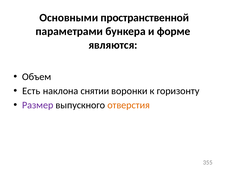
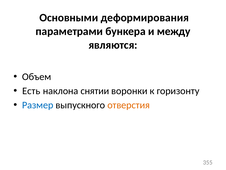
пространственной: пространственной -> деформирования (145, 18)
форме: форме -> между (174, 31)
Размер colour: purple -> blue (38, 105)
